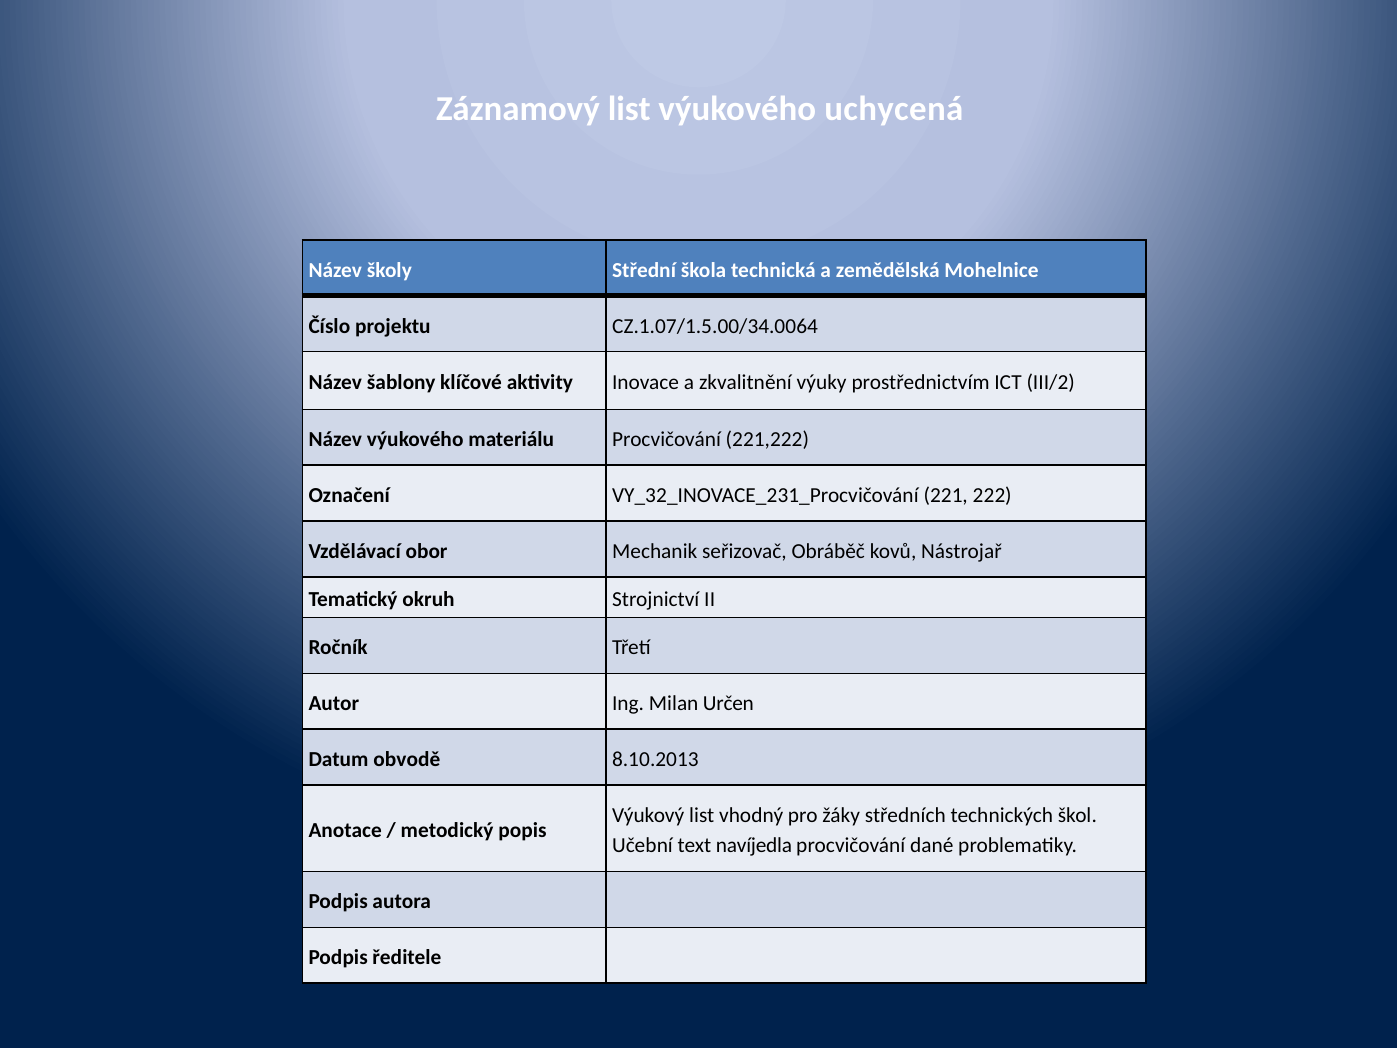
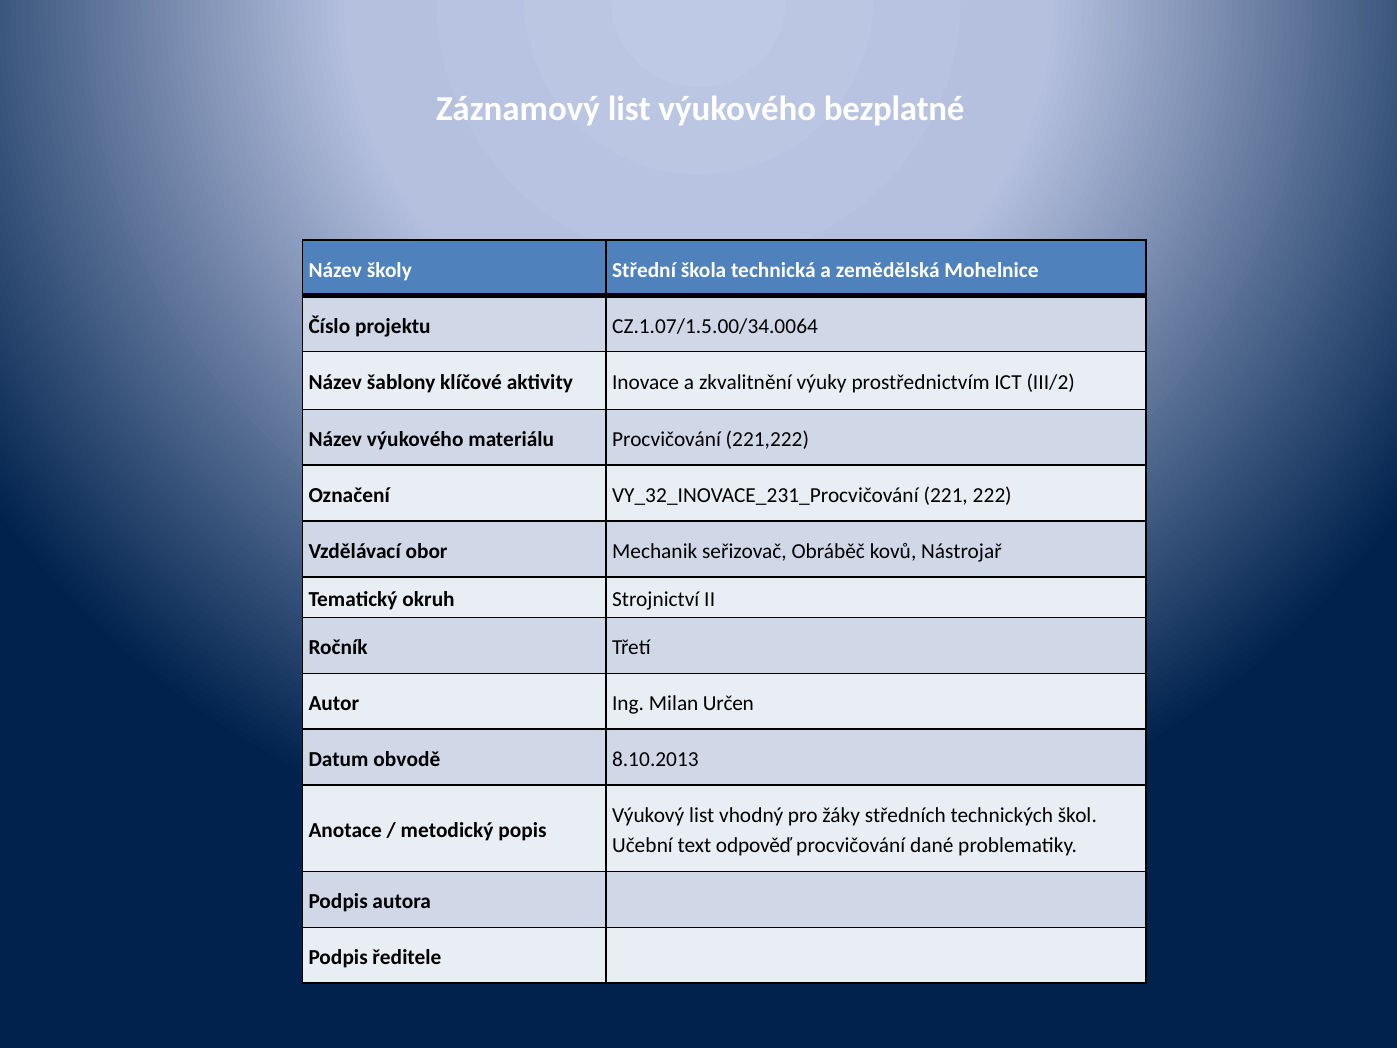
uchycená: uchycená -> bezplatné (894, 109)
navíjedla: navíjedla -> odpověď (754, 845)
